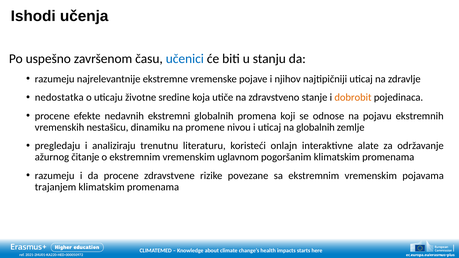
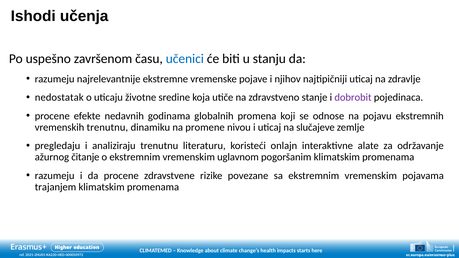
nedostatka: nedostatka -> nedostatak (59, 97)
dobrobit colour: orange -> purple (353, 97)
ekstremni: ekstremni -> godinama (169, 116)
vremenskih nestašicu: nestašicu -> trenutnu (107, 127)
na globalnih: globalnih -> slučajeve (316, 127)
